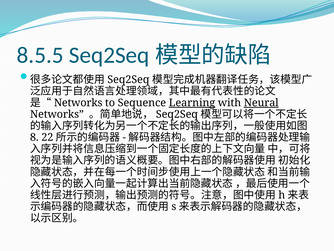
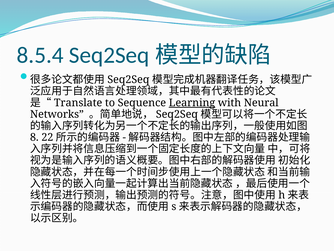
8.5.5: 8.5.5 -> 8.5.4 (40, 55)
Networks: Networks -> Translate (78, 103)
Neural underline: present -> none (261, 103)
